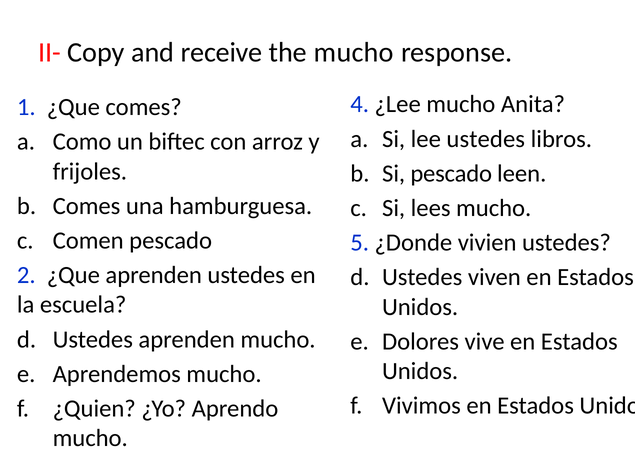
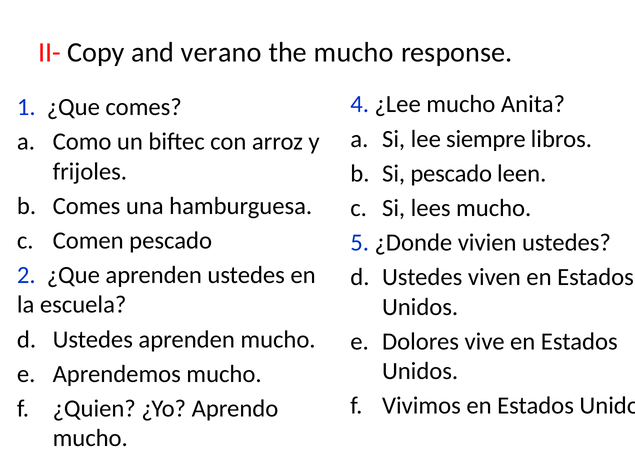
receive: receive -> verano (221, 52)
lee ustedes: ustedes -> siempre (486, 139)
